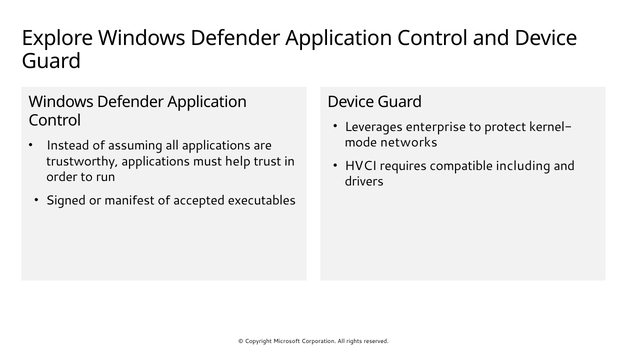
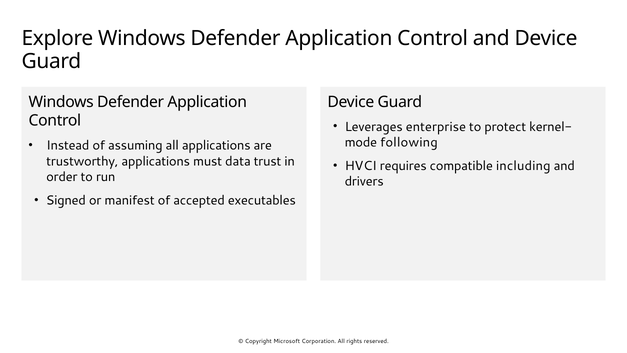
networks: networks -> following (409, 142)
help: help -> data (238, 161)
